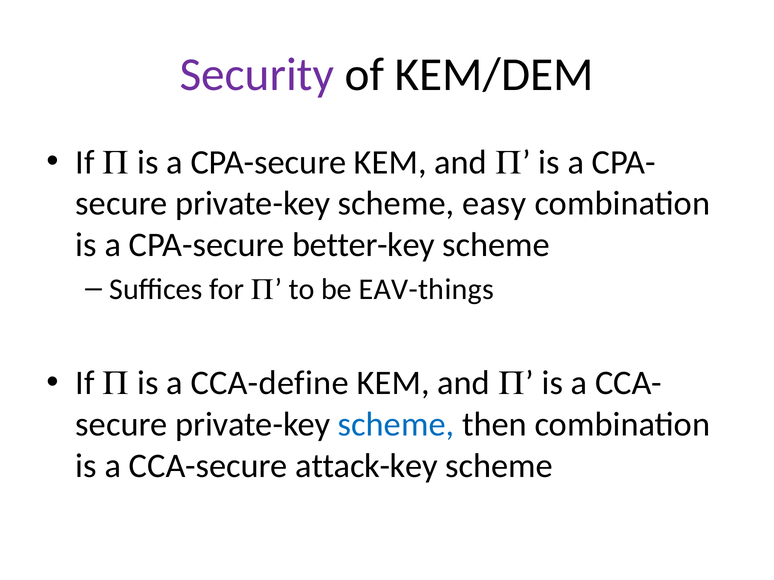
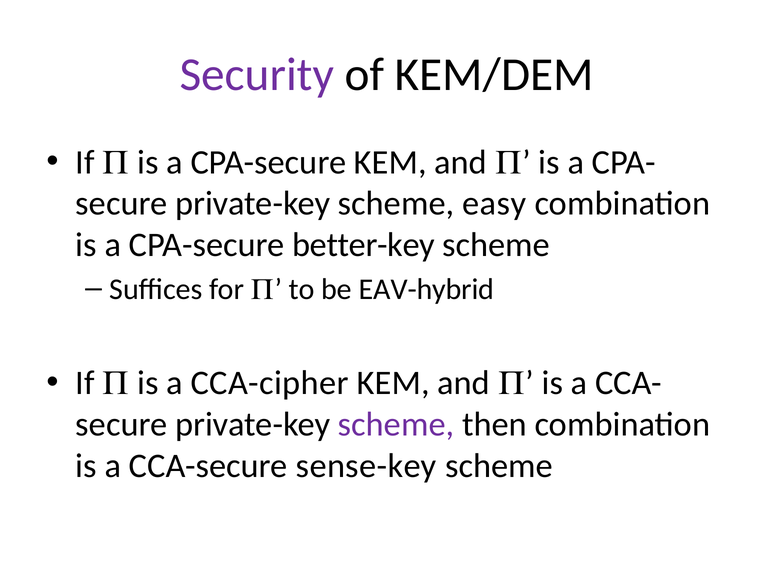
EAV-things: EAV-things -> EAV-hybrid (427, 289)
CCA-define: CCA-define -> CCA-cipher (270, 383)
scheme colour: blue -> purple (396, 425)
attack-key: attack-key -> sense-key (366, 466)
